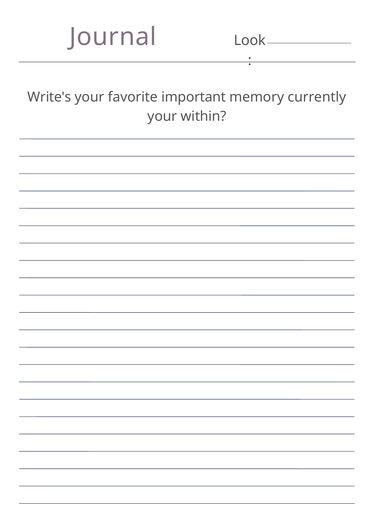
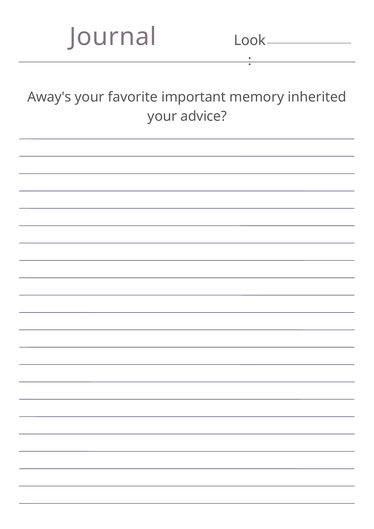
Write's: Write's -> Away's (49, 97)
currently: currently -> inherited (317, 97)
within: within -> advice (204, 116)
